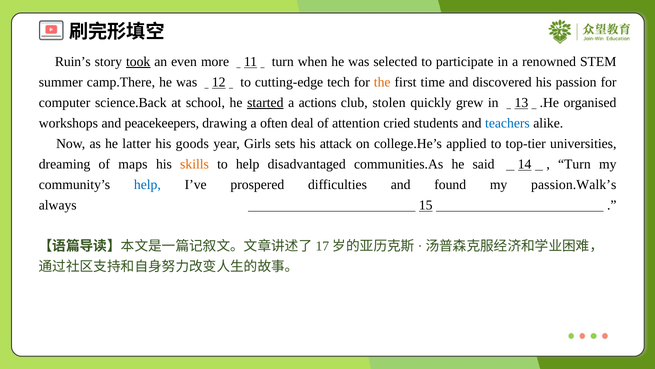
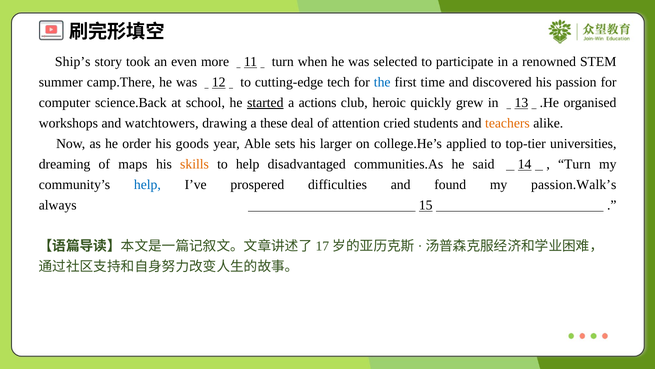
Ruin’s: Ruin’s -> Ship’s (73, 62)
took underline: present -> none (138, 62)
the colour: orange -> blue (382, 82)
stolen: stolen -> heroic (389, 103)
peacekeepers: peacekeepers -> watchtowers (162, 123)
often: often -> these (274, 123)
teachers colour: blue -> orange (507, 123)
latter: latter -> order (137, 143)
Girls: Girls -> Able (257, 143)
attack: attack -> larger (336, 143)
